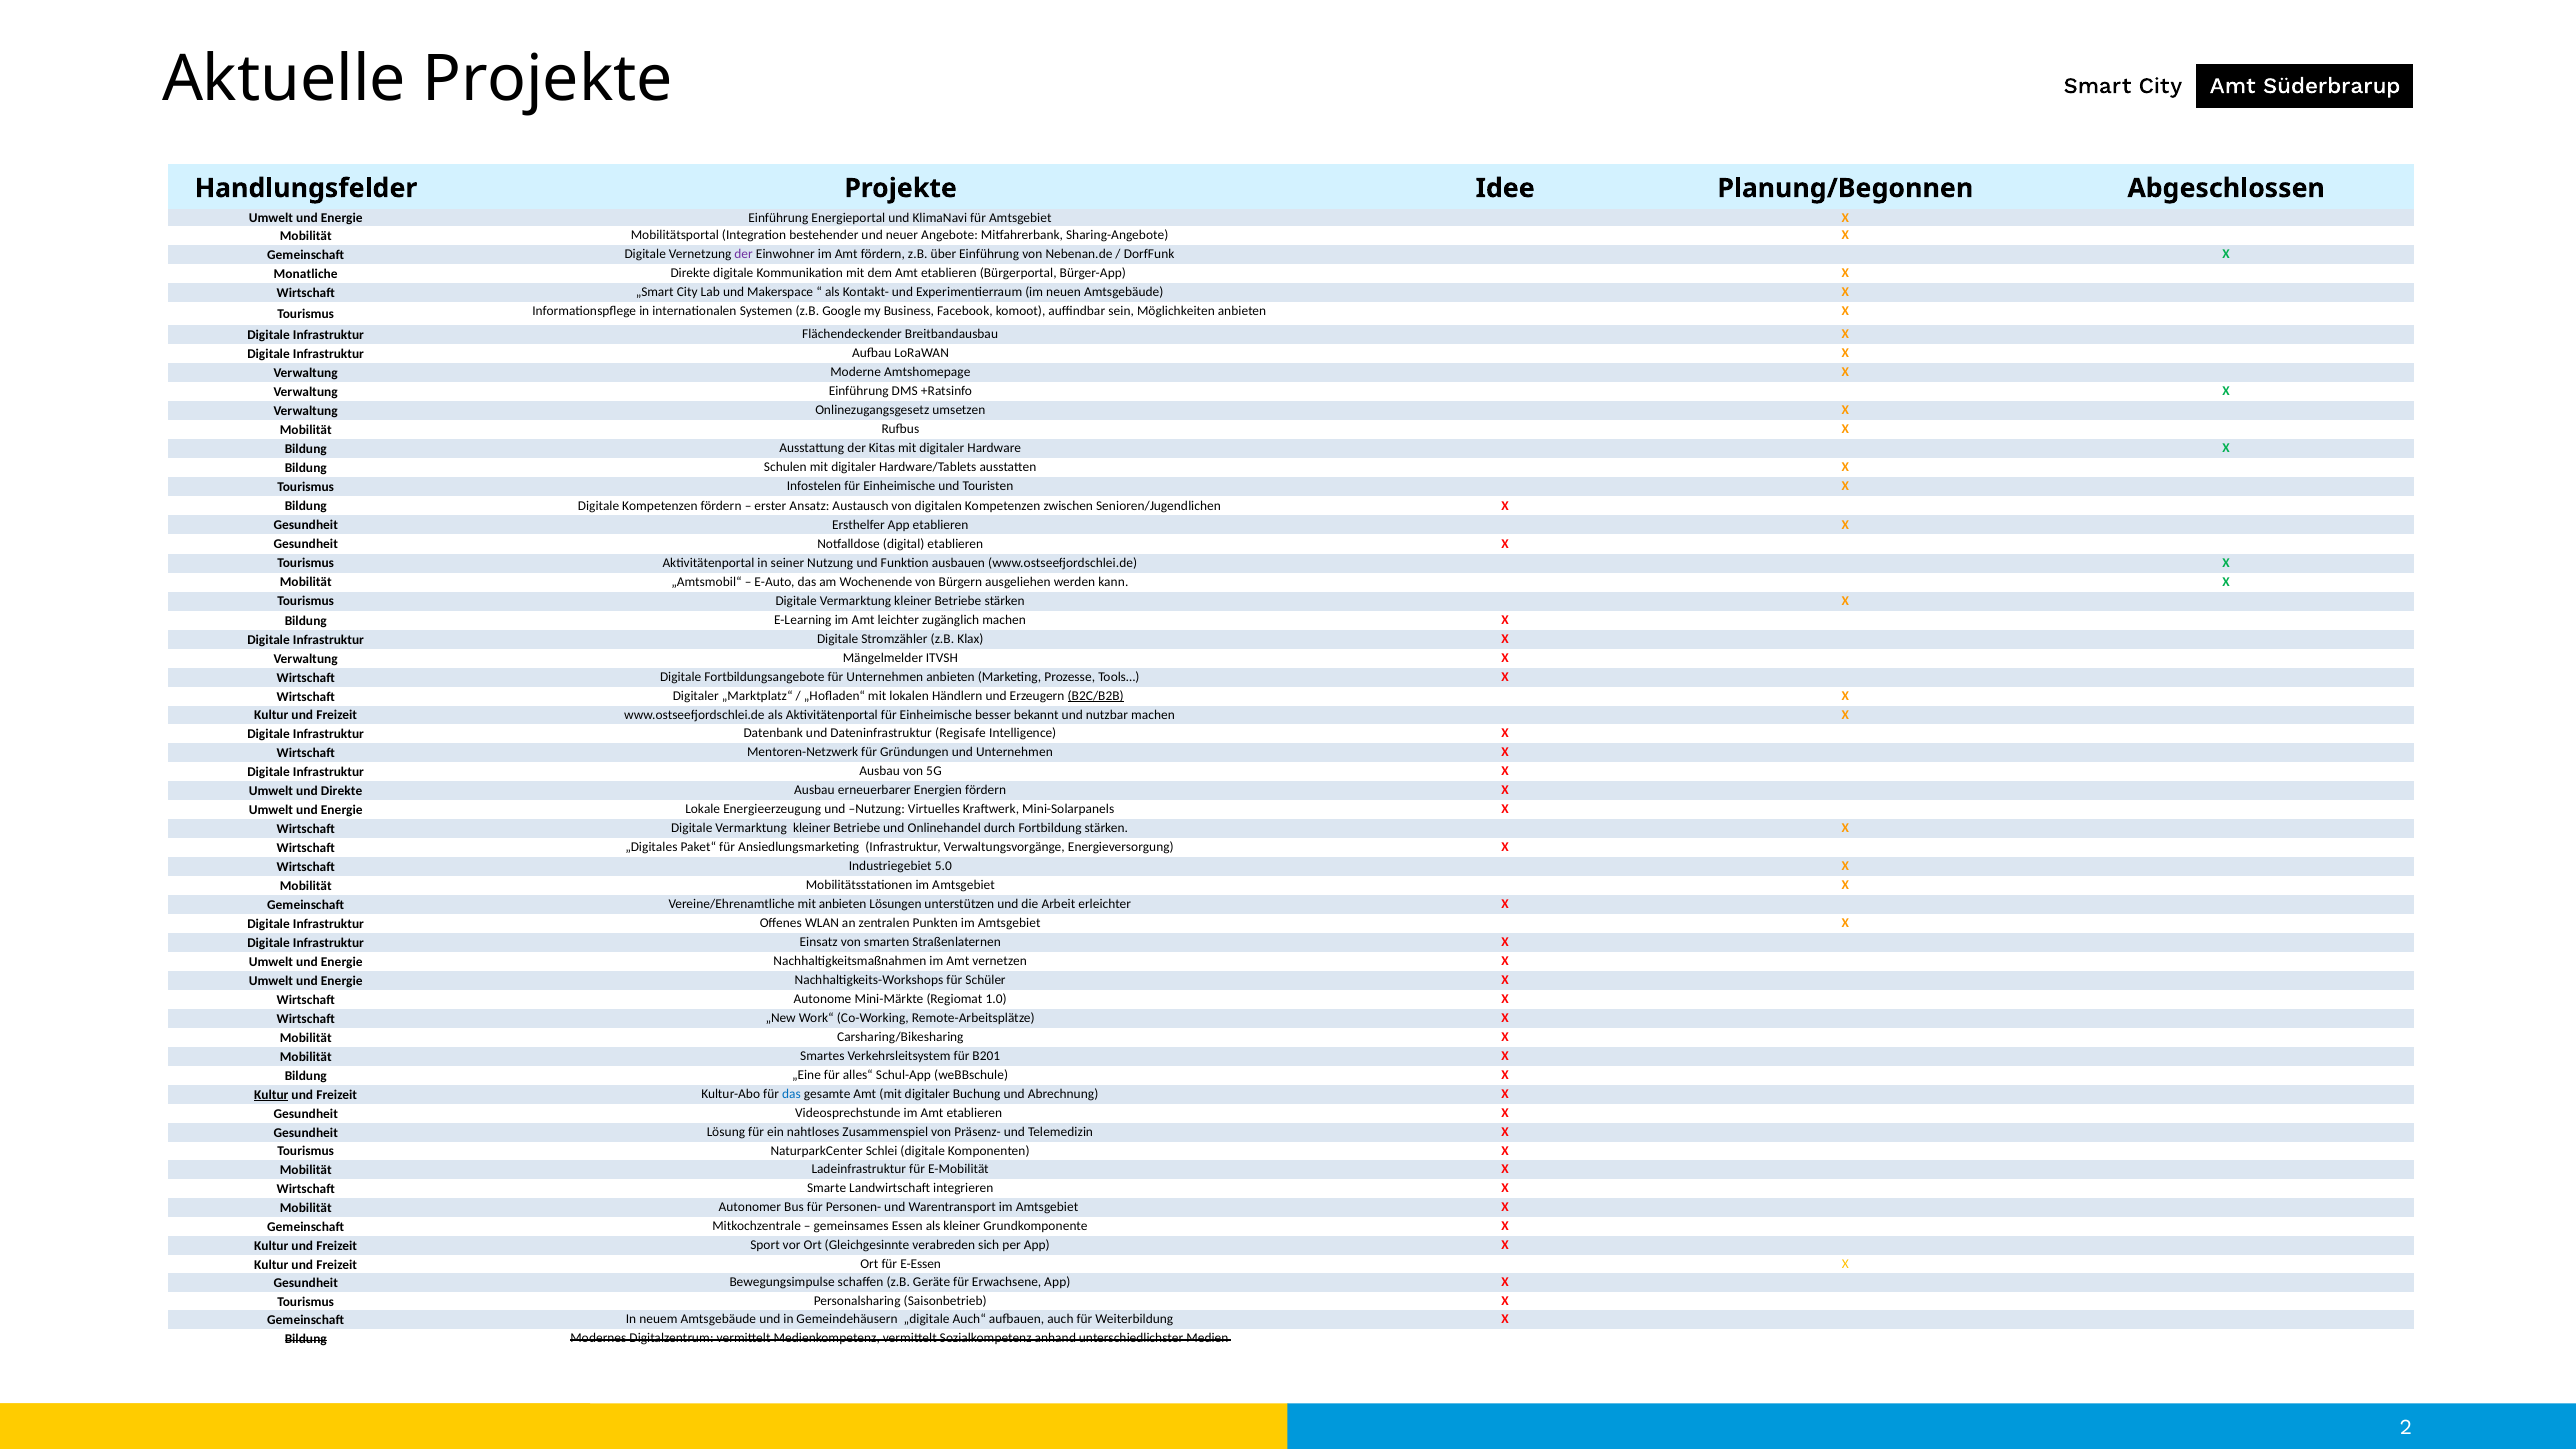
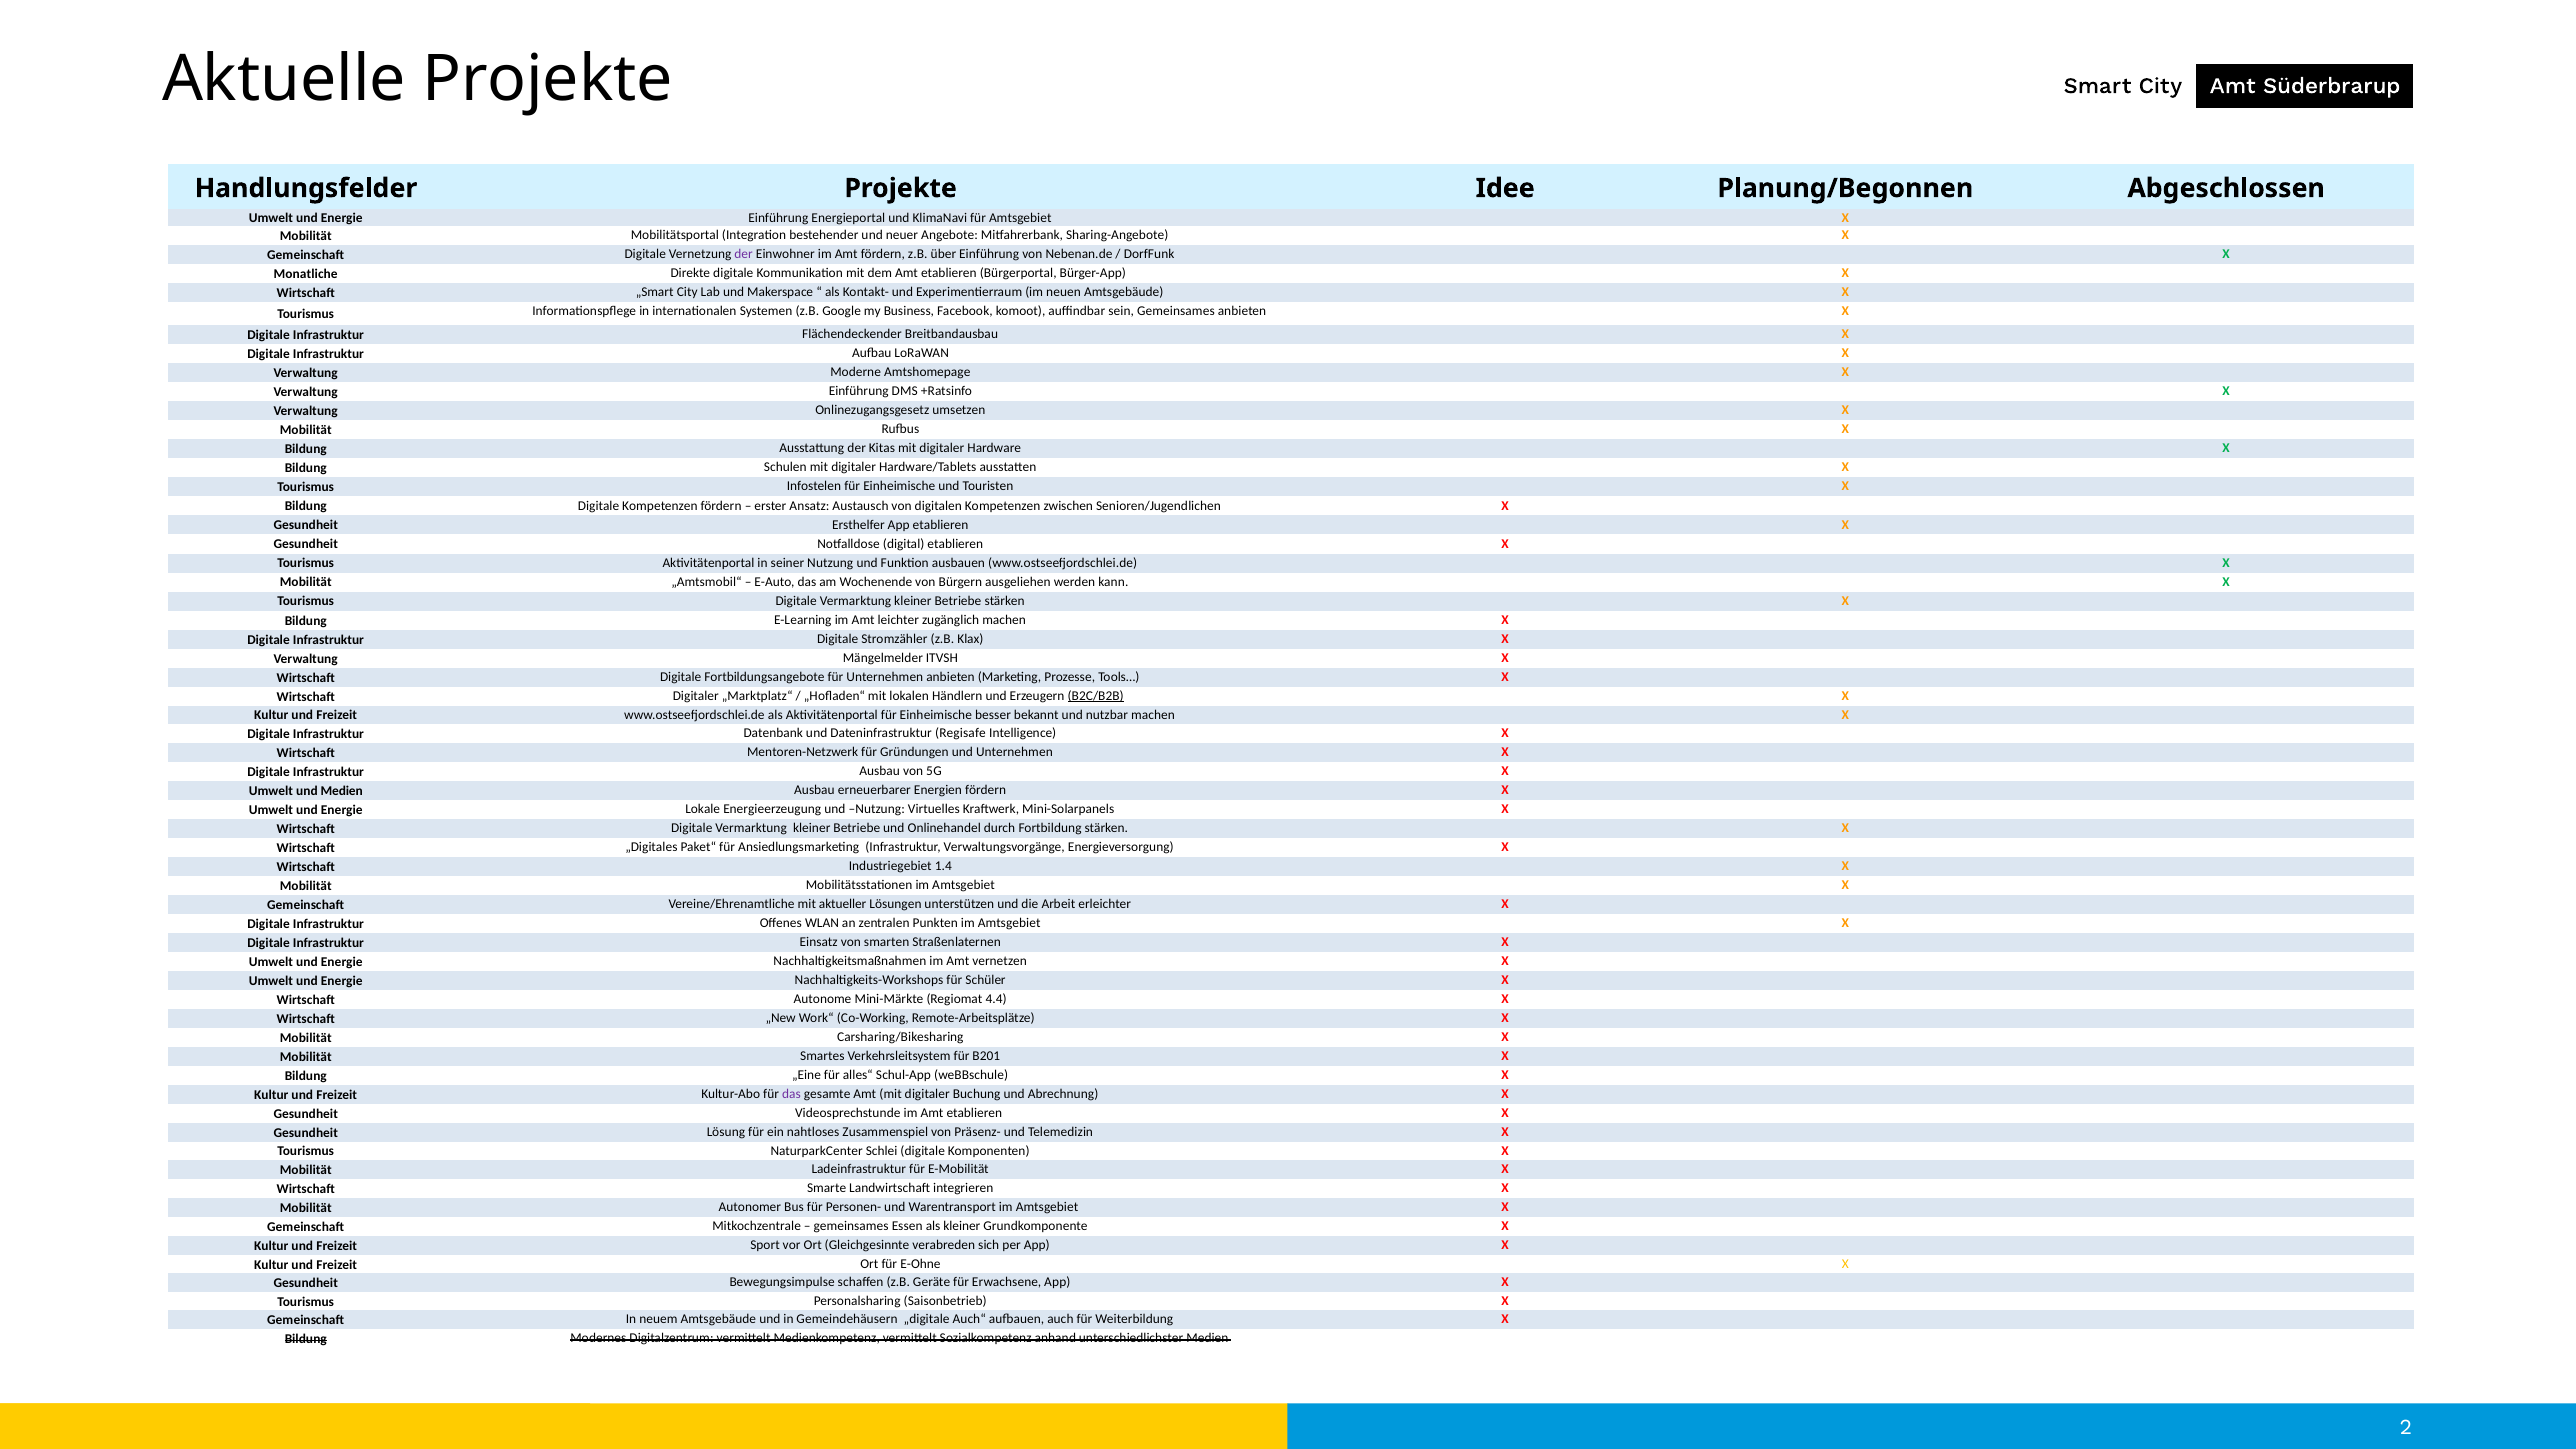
sein Möglichkeiten: Möglichkeiten -> Gemeinsames (1176, 311)
und Direkte: Direkte -> Medien (342, 791)
5.0: 5.0 -> 1.4 (943, 866)
mit anbieten: anbieten -> aktueller (843, 904)
1.0: 1.0 -> 4.4 (996, 999)
Kultur underline: present -> none (271, 1095)
das colour: blue -> purple (792, 1094)
E-Essen: E-Essen -> E-Ohne (921, 1264)
